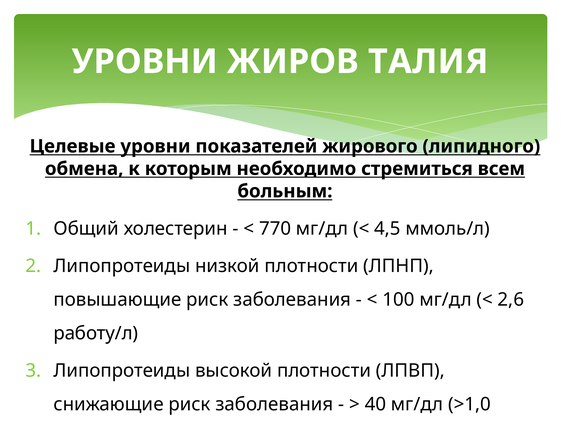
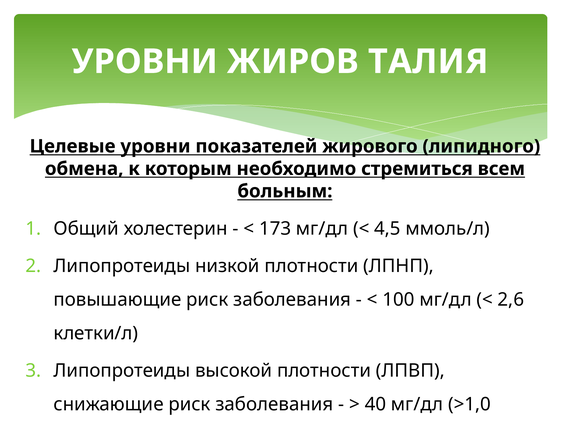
770: 770 -> 173 (275, 228)
работу/л: работу/л -> клетки/л (96, 333)
